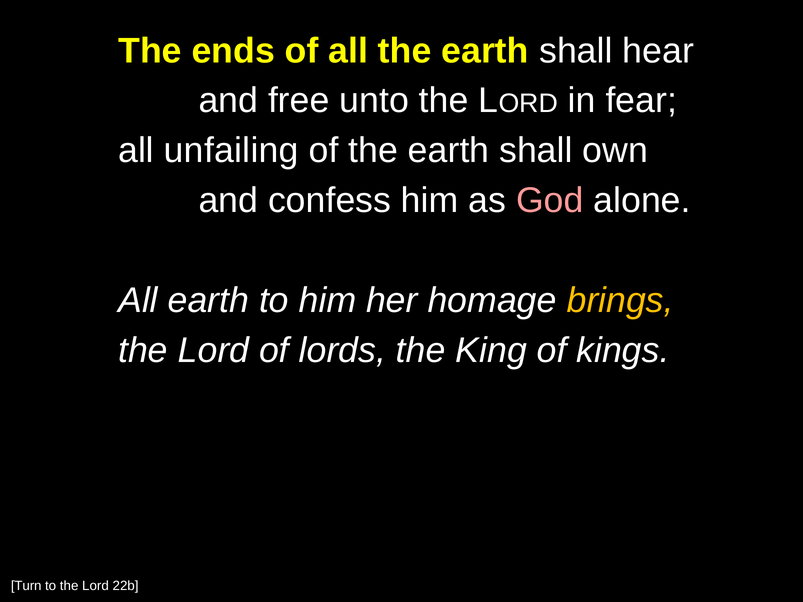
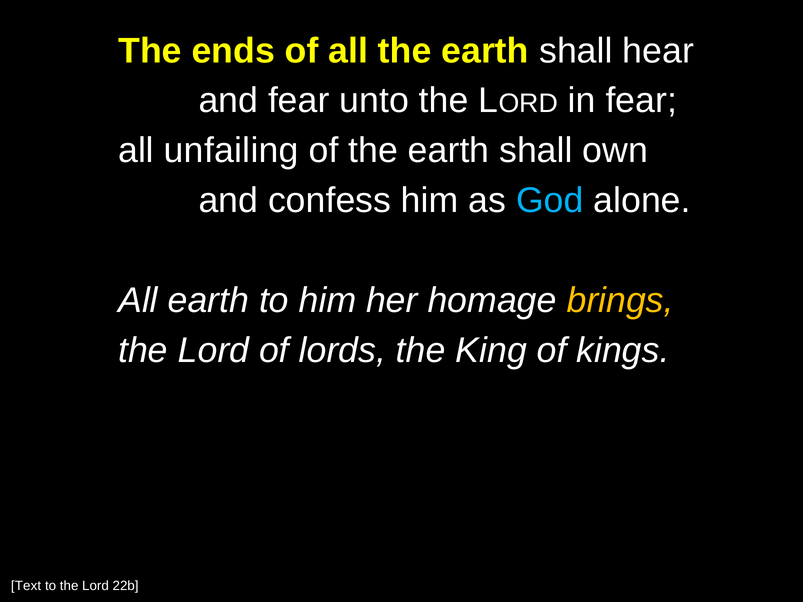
and free: free -> fear (299, 101)
God colour: pink -> light blue (550, 201)
Turn: Turn -> Text (26, 586)
